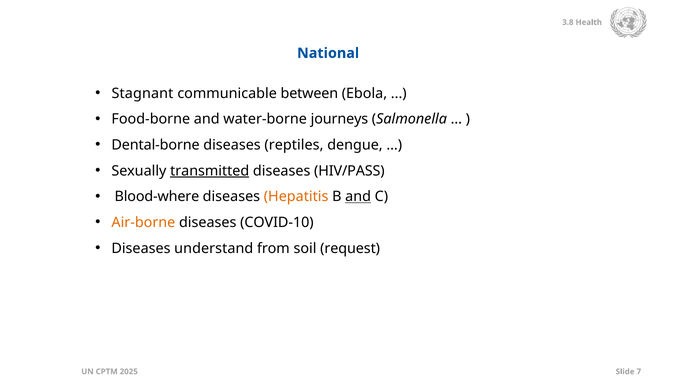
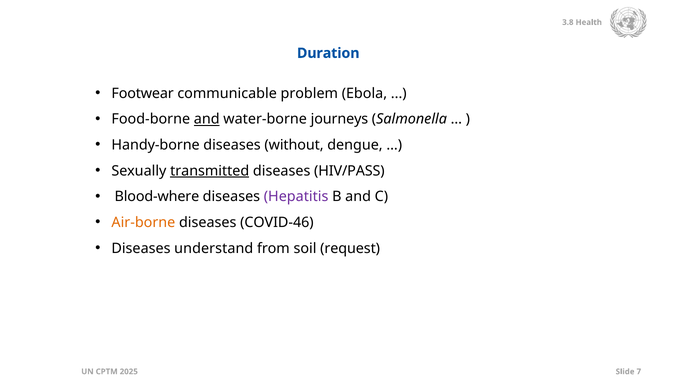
National: National -> Duration (328, 53)
Stagnant: Stagnant -> Footwear (143, 93)
between: between -> problem (309, 93)
and underline: none -> present (207, 119)
Dental-borne: Dental-borne -> Handy-borne (156, 145)
reptiles: reptiles -> without (294, 145)
Hepatitis colour: orange -> purple (296, 197)
and underline: present -> none (358, 197)
COVID-10: COVID-10 -> COVID-46 (277, 222)
